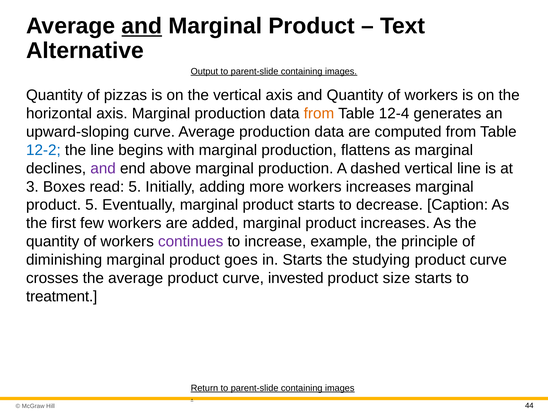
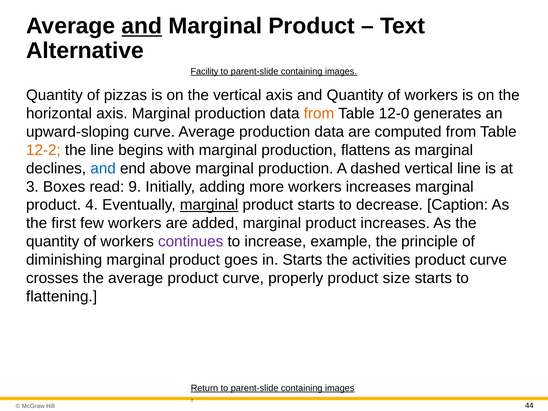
Output: Output -> Facility (204, 71)
12-4: 12-4 -> 12-0 (394, 113)
12-2 colour: blue -> orange (43, 150)
and colour: purple -> blue (103, 168)
read 5: 5 -> 9 (135, 187)
product 5: 5 -> 4 (92, 205)
marginal underline: none -> present (209, 205)
studying: studying -> activities (381, 260)
invested: invested -> properly (296, 278)
treatment: treatment -> flattening (62, 296)
